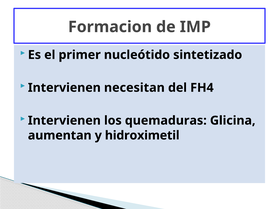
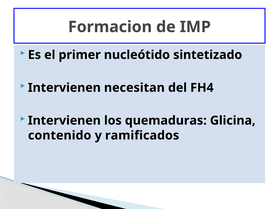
aumentan: aumentan -> contenido (60, 136)
hidroximetil: hidroximetil -> ramificados (142, 136)
